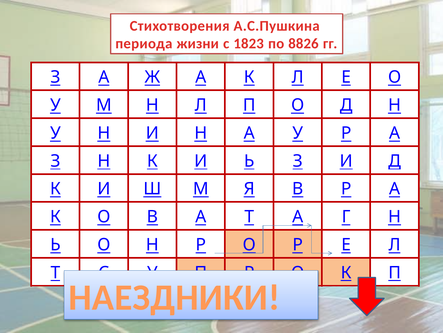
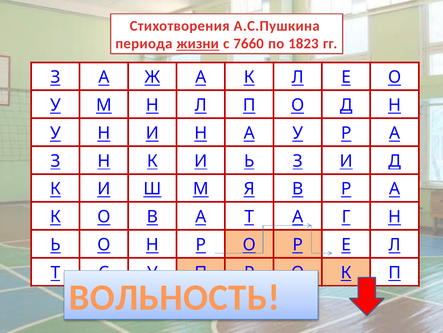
жизни underline: none -> present (198, 44)
1823: 1823 -> 7660 (249, 44)
8826: 8826 -> 1823 (303, 44)
НАЕЗДНИКИ: НАЕЗДНИКИ -> ВОЛЬНОСТЬ (174, 297)
